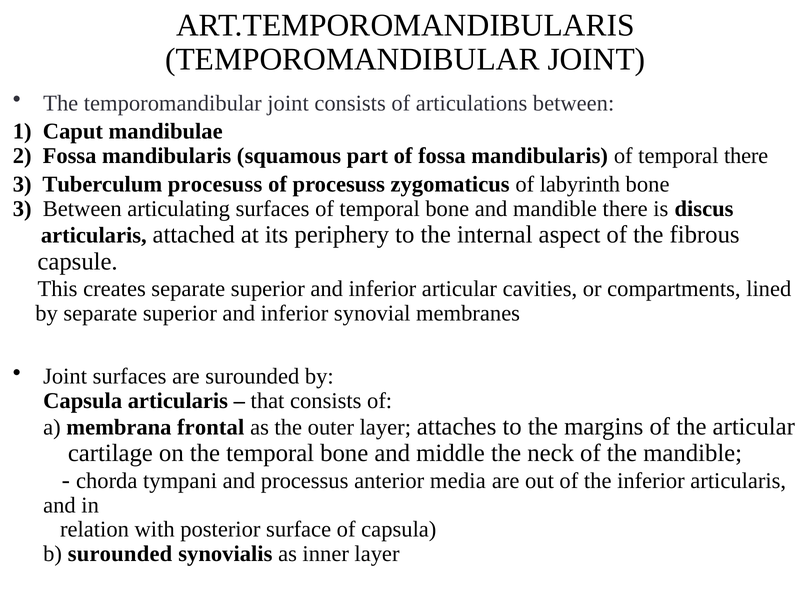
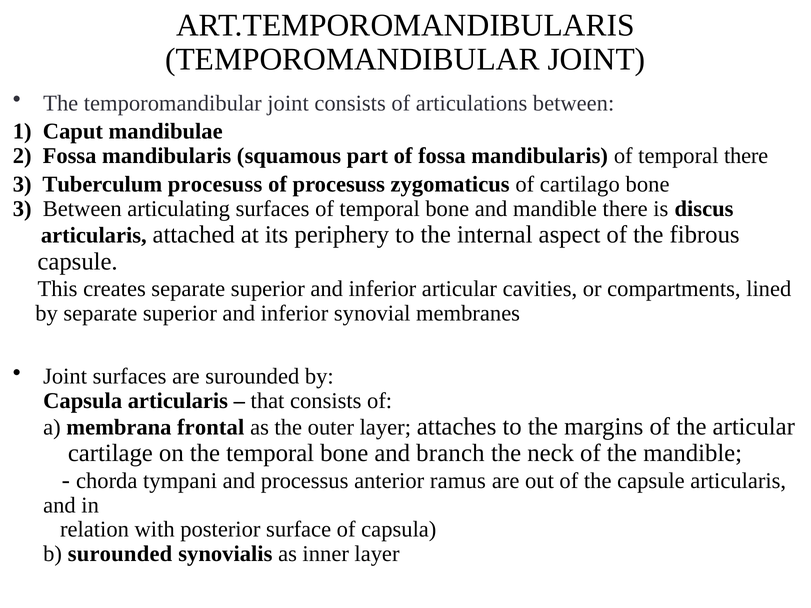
labyrinth: labyrinth -> cartilago (580, 185)
middle: middle -> branch (450, 453)
media: media -> ramus (458, 481)
the inferior: inferior -> capsule (651, 481)
